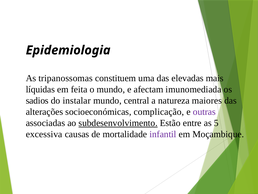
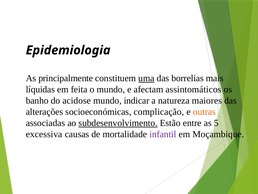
tripanossomas: tripanossomas -> principalmente (66, 78)
uma underline: none -> present (146, 78)
elevadas: elevadas -> borrelias (188, 78)
imunomediada: imunomediada -> assintomáticos (193, 89)
sadios: sadios -> banho (37, 100)
instalar: instalar -> acidose (77, 100)
central: central -> indicar (137, 100)
outras colour: purple -> orange (204, 112)
